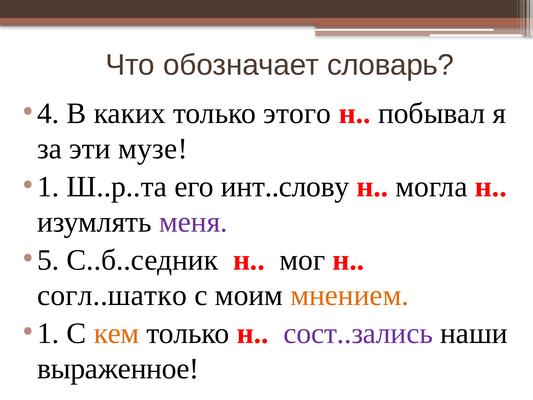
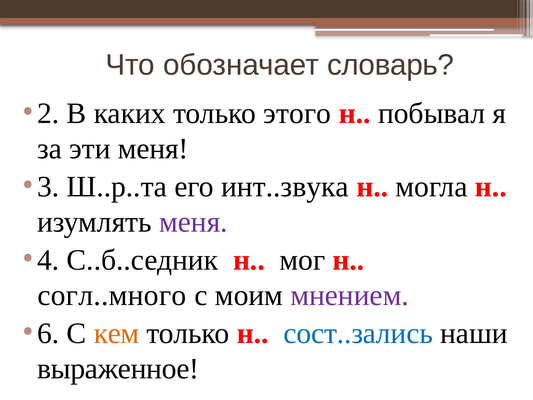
4: 4 -> 2 (48, 113)
эти музе: музе -> меня (153, 149)
1: 1 -> 3 (48, 186)
инт..слову: инт..слову -> инт..звука (285, 186)
5: 5 -> 4 (48, 260)
согл..шатко: согл..шатко -> согл..много (112, 295)
мнением colour: orange -> purple (350, 295)
1: 1 -> 6 (48, 333)
сост..зались colour: purple -> blue (358, 333)
